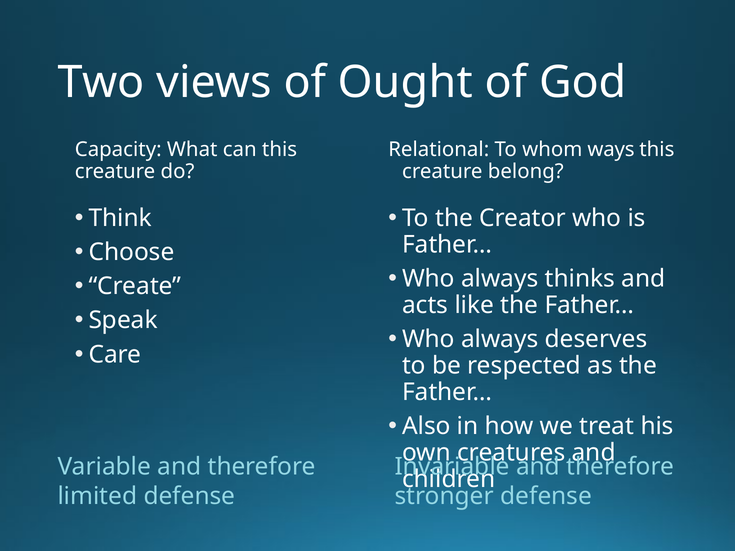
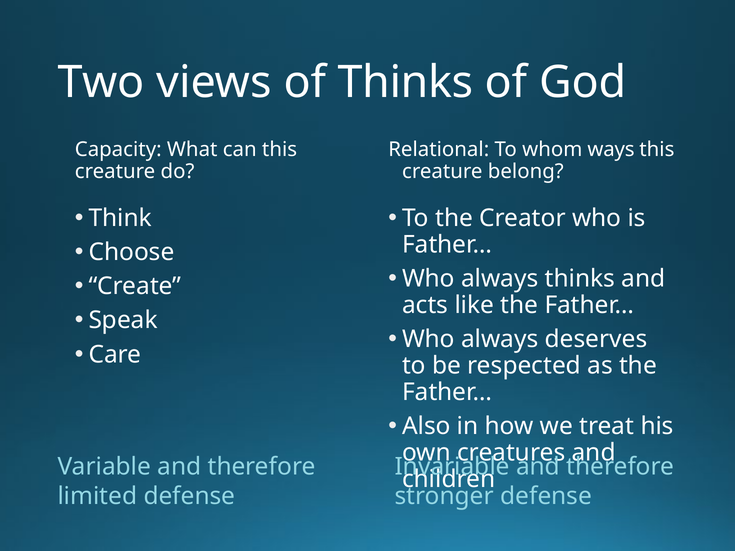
of Ought: Ought -> Thinks (406, 82)
